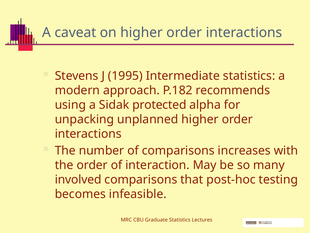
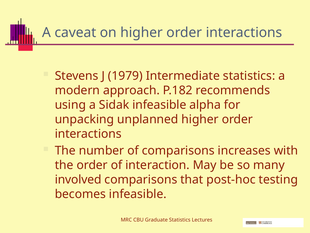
1995: 1995 -> 1979 (125, 76)
Sidak protected: protected -> infeasible (159, 105)
